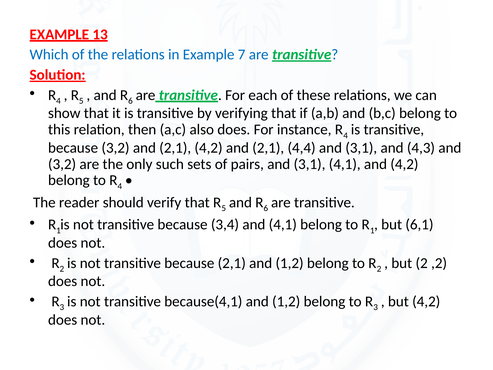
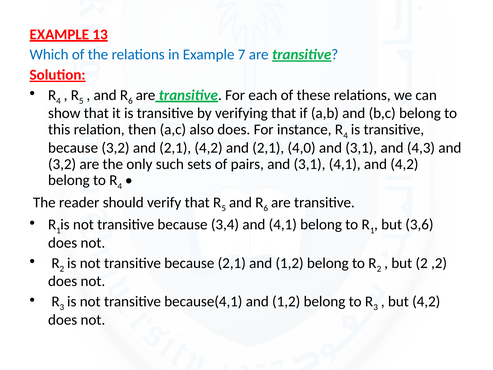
4,4: 4,4 -> 4,0 (302, 148)
6,1: 6,1 -> 3,6 (419, 224)
